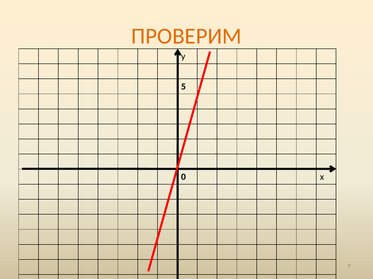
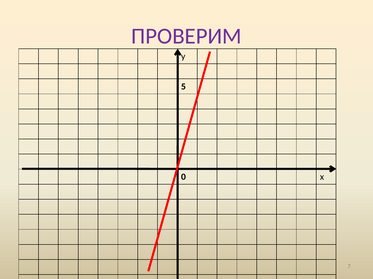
ПРОВЕРИМ colour: orange -> purple (186, 36)
